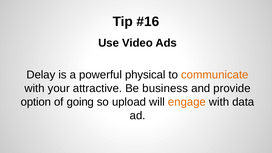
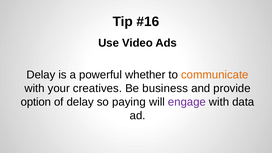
physical: physical -> whether (145, 75)
attractive: attractive -> creatives (97, 88)
of going: going -> delay (80, 102)
upload: upload -> paying (129, 102)
engage colour: orange -> purple (187, 102)
